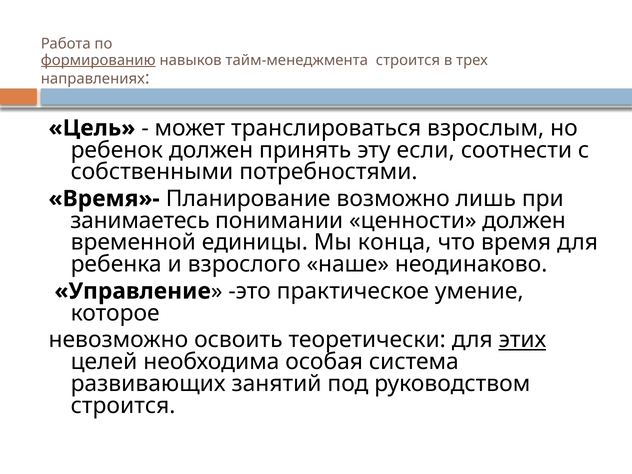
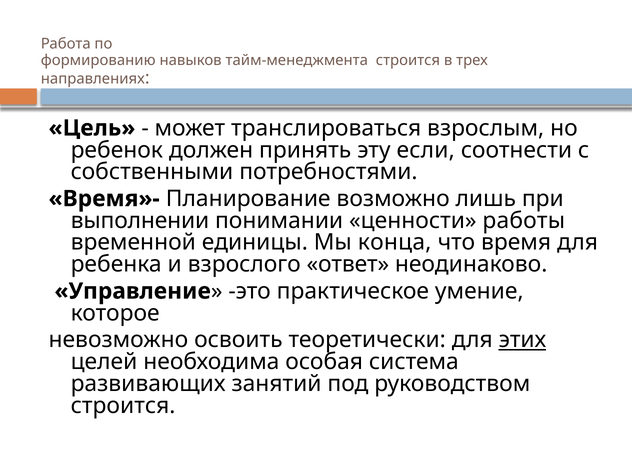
формированию underline: present -> none (98, 60)
занимаетесь: занимаетесь -> выполнении (140, 221)
ценности должен: должен -> работы (524, 221)
наше: наше -> ответ (348, 264)
